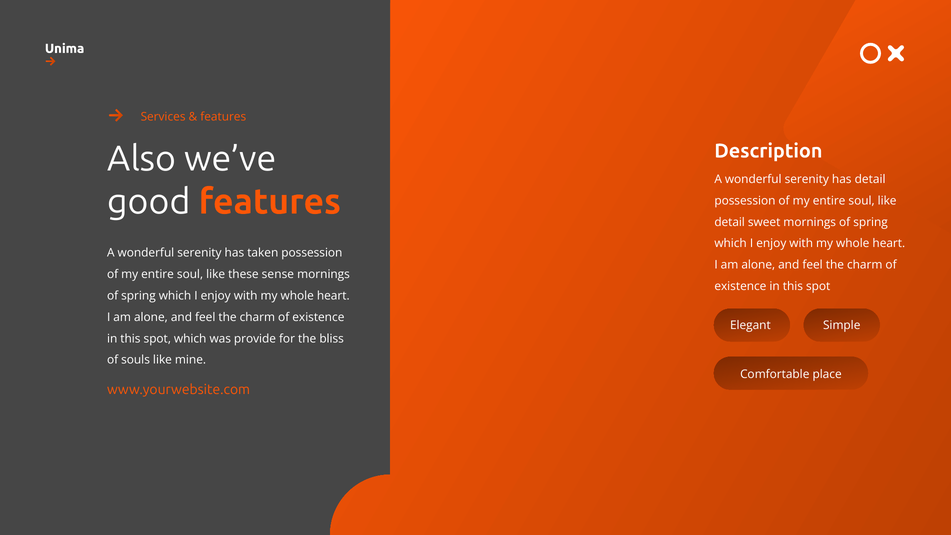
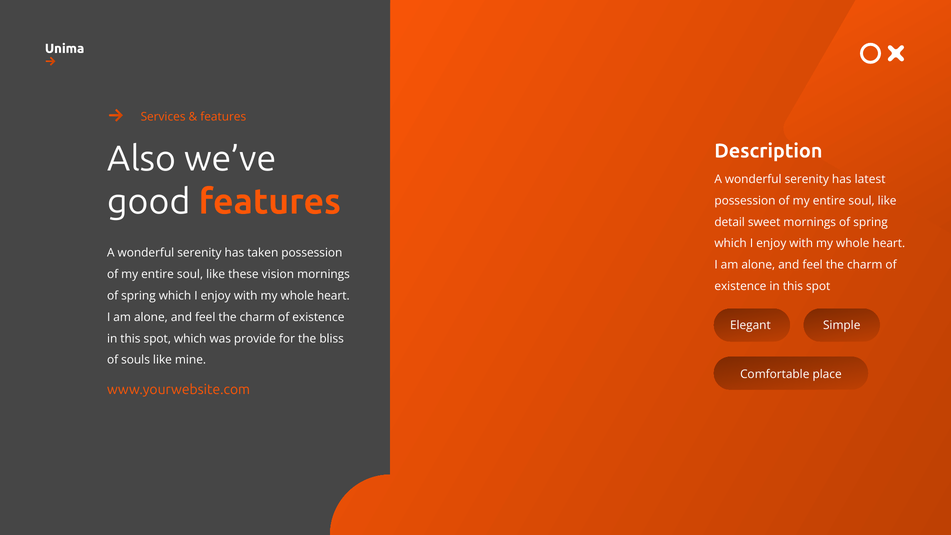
has detail: detail -> latest (870, 179)
sense: sense -> vision (278, 274)
